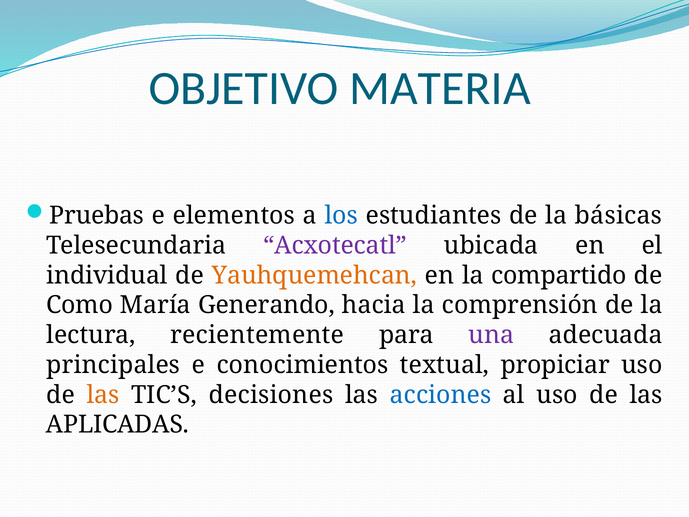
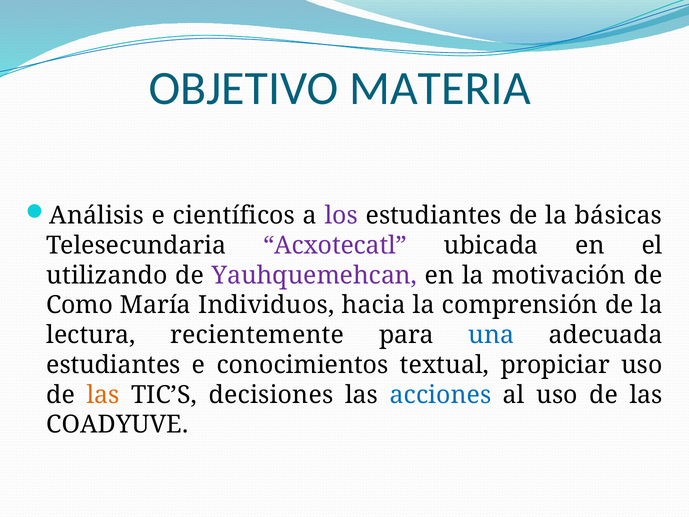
Pruebas: Pruebas -> Análisis (97, 216)
elementos: elementos -> científicos (234, 216)
los colour: blue -> purple (341, 216)
individual: individual -> utilizando (107, 275)
Yauhquemehcan colour: orange -> purple (314, 275)
compartido: compartido -> motivación (559, 275)
Generando: Generando -> Individuos (266, 305)
una colour: purple -> blue (491, 335)
principales: principales -> estudiantes (113, 365)
APLICADAS: APLICADAS -> COADYUVE (117, 424)
